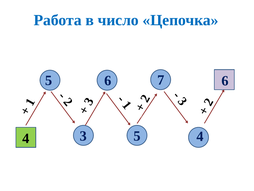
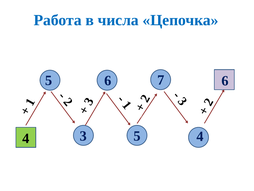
число: число -> числа (118, 20)
